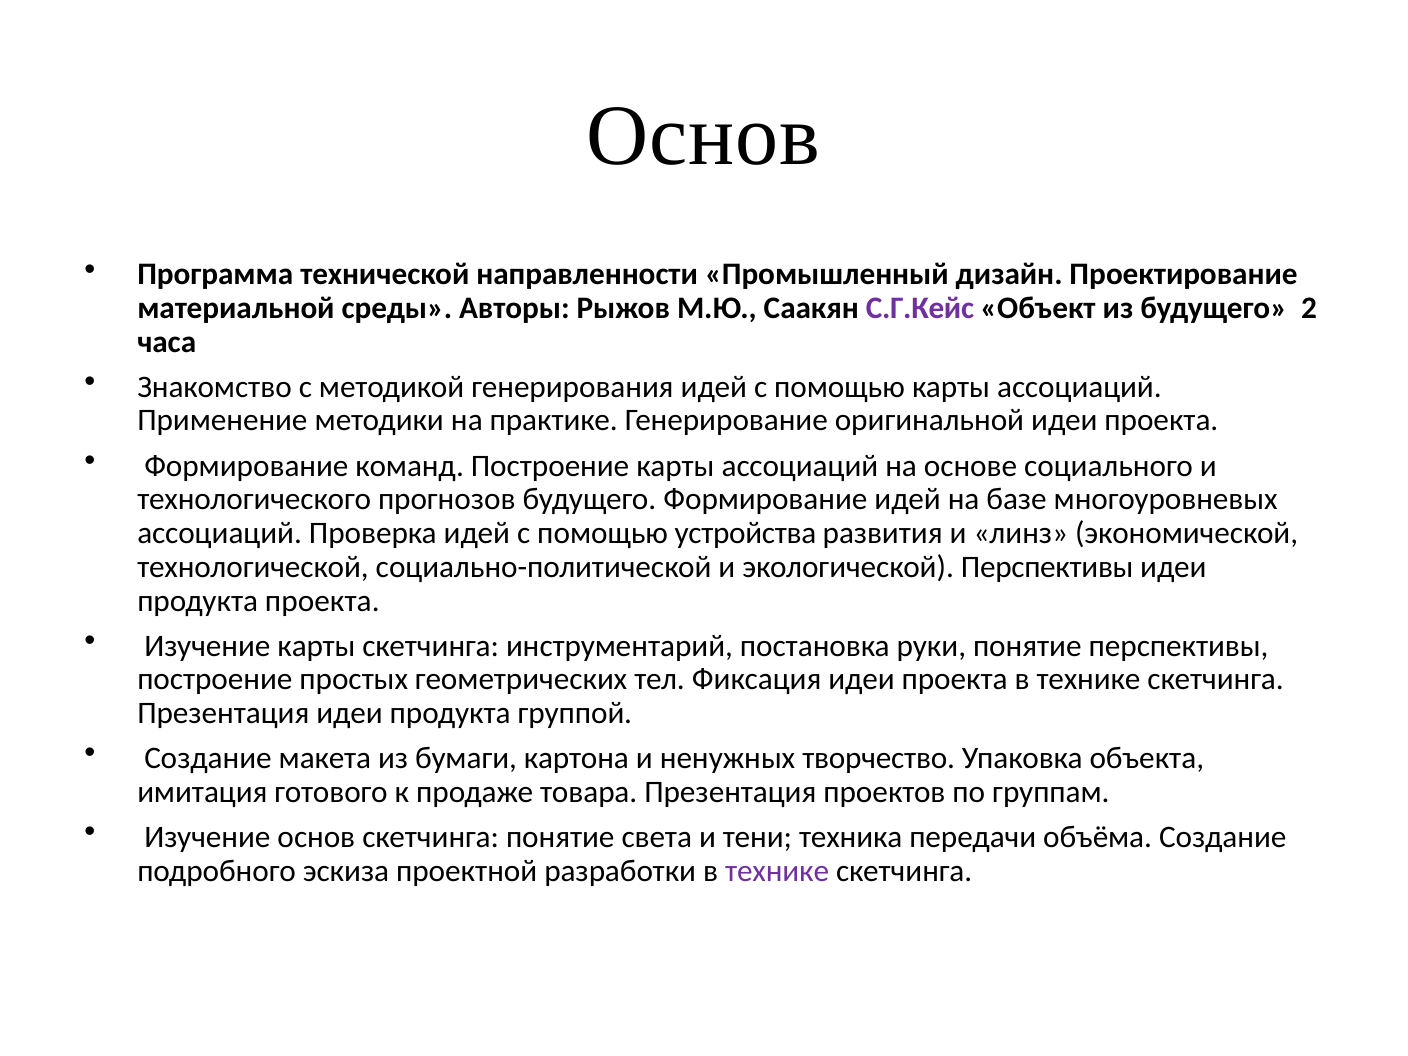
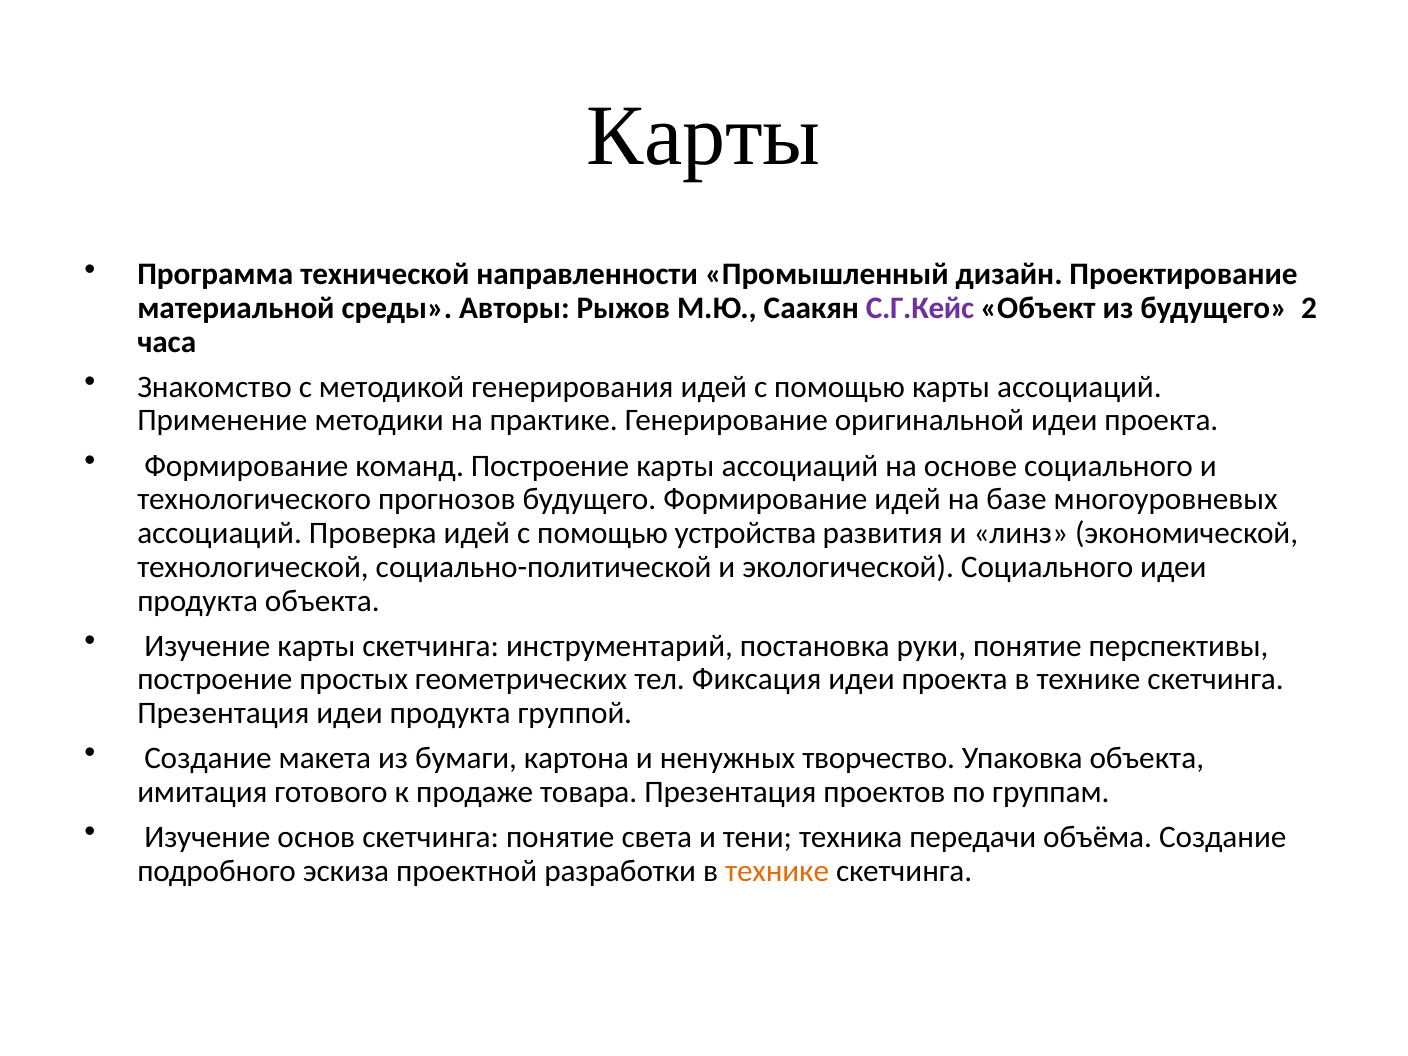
Основ: Основ -> Карты (704, 136)
экологической Перспективы: Перспективы -> Социального (1047, 567)
продукта проекта: проекта -> объекта (322, 601)
технике colour: purple -> orange (777, 871)
